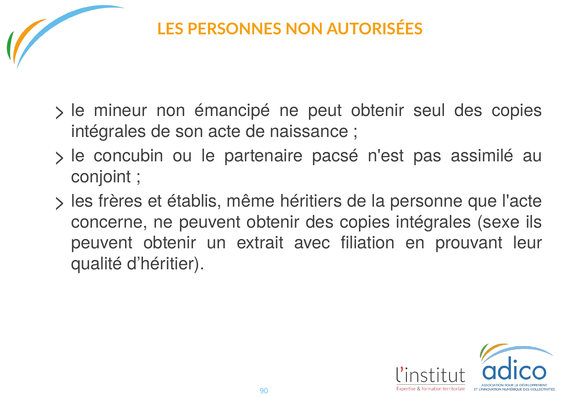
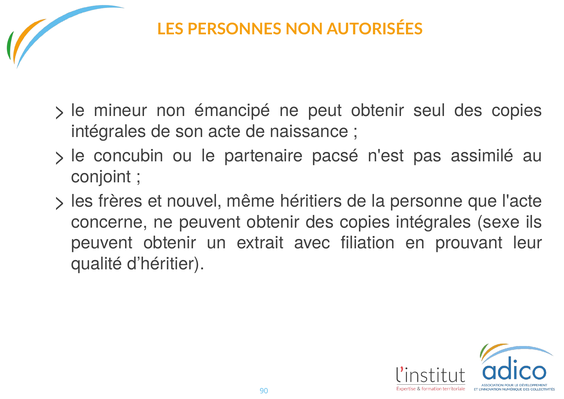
établis: établis -> nouvel (194, 201)
